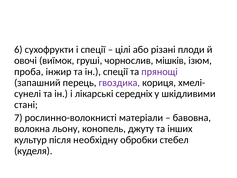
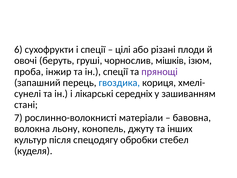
виїмок: виїмок -> беруть (57, 61)
гвоздика colour: purple -> blue (119, 83)
шкідливими: шкідливими -> зашиванням (189, 94)
необхідну: необхідну -> спецодягу (96, 140)
